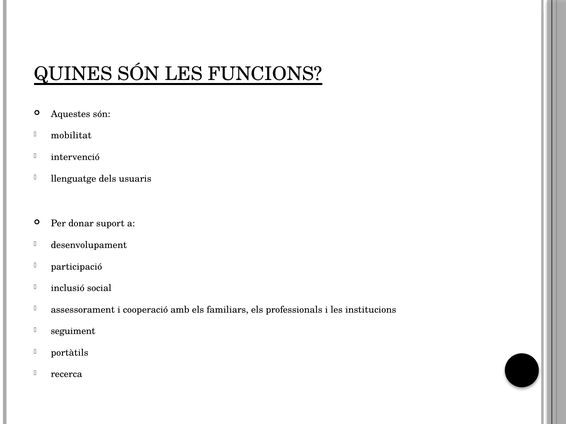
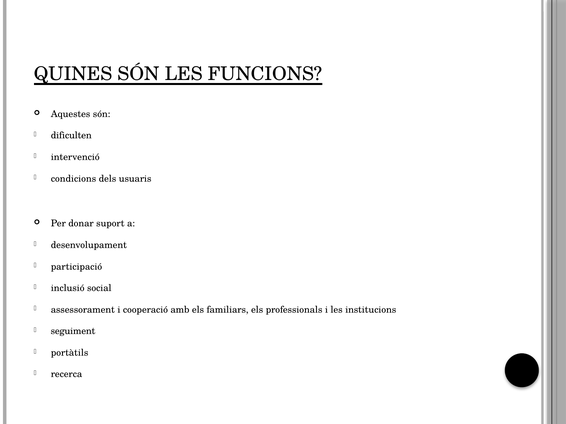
mobilitat: mobilitat -> dificulten (71, 136)
llenguatge: llenguatge -> condicions (73, 179)
